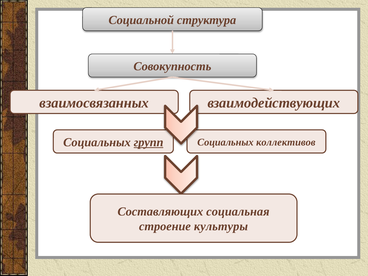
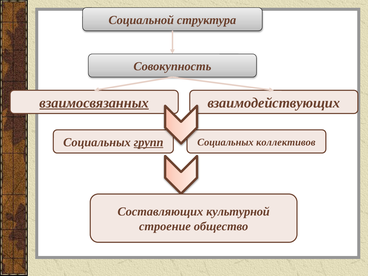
взаимосвязанных underline: none -> present (94, 103)
социальная: социальная -> культурной (238, 212)
культуры: культуры -> общество (221, 226)
